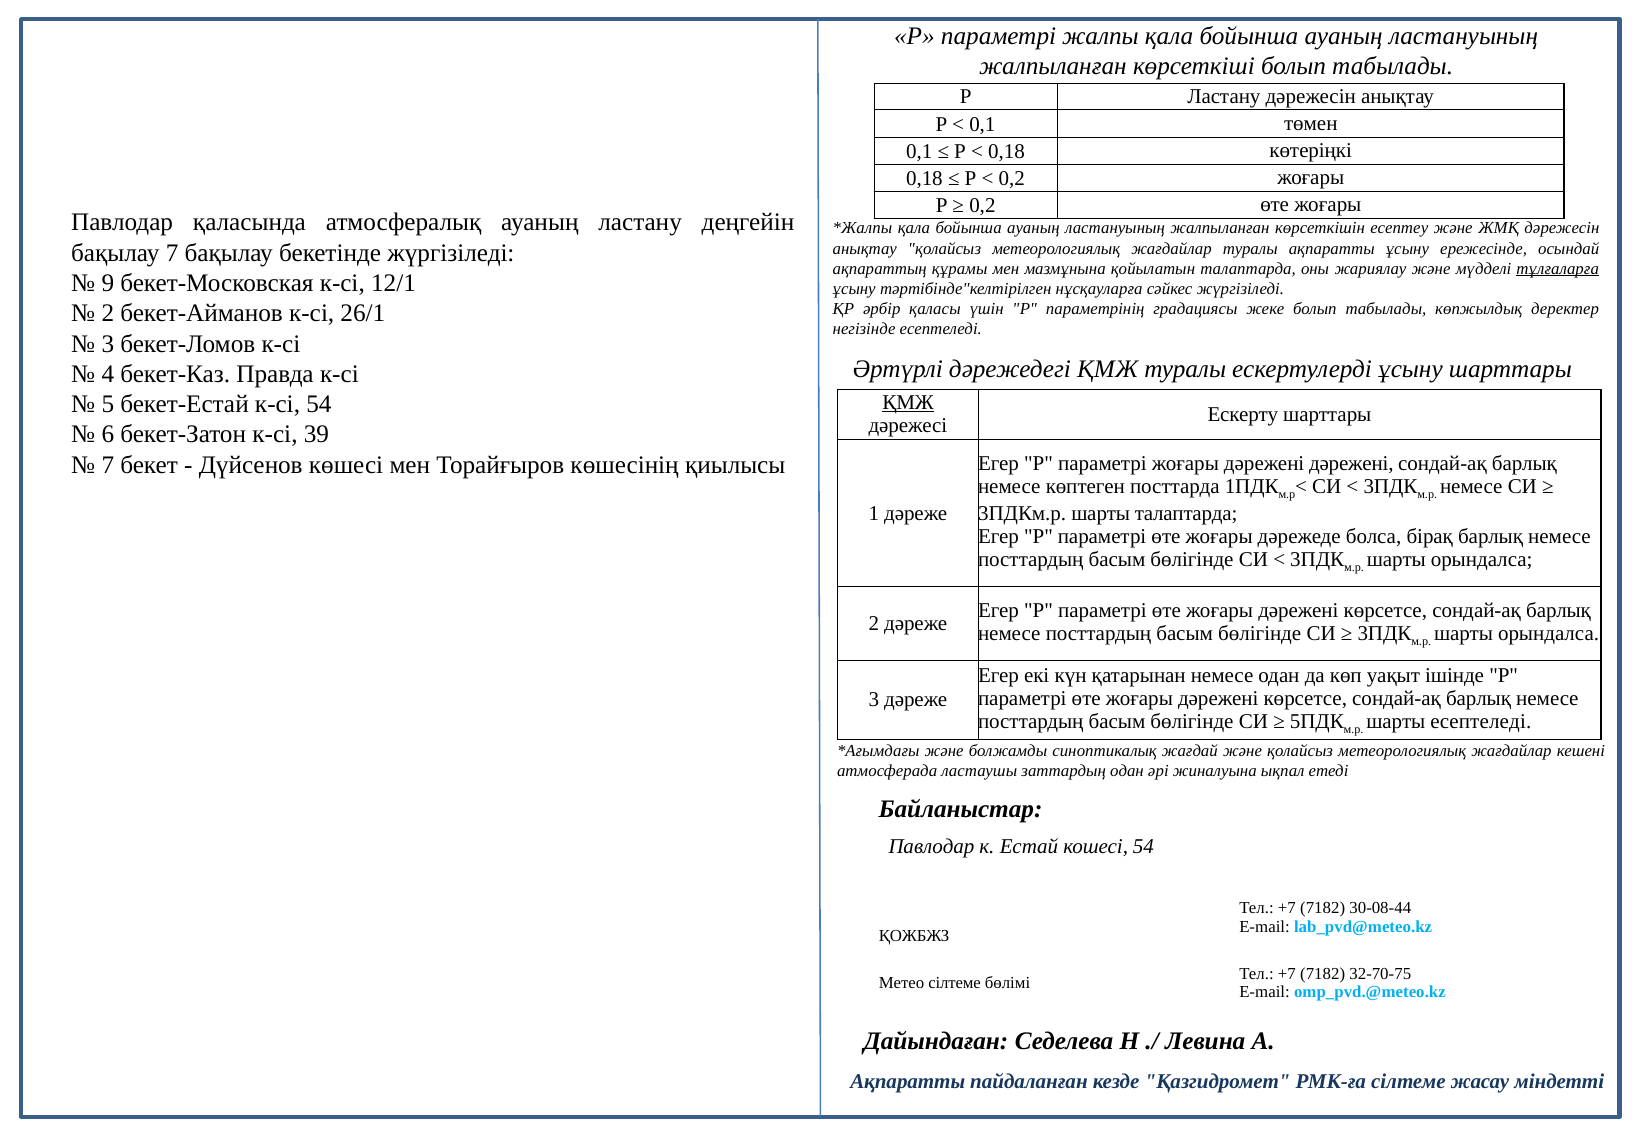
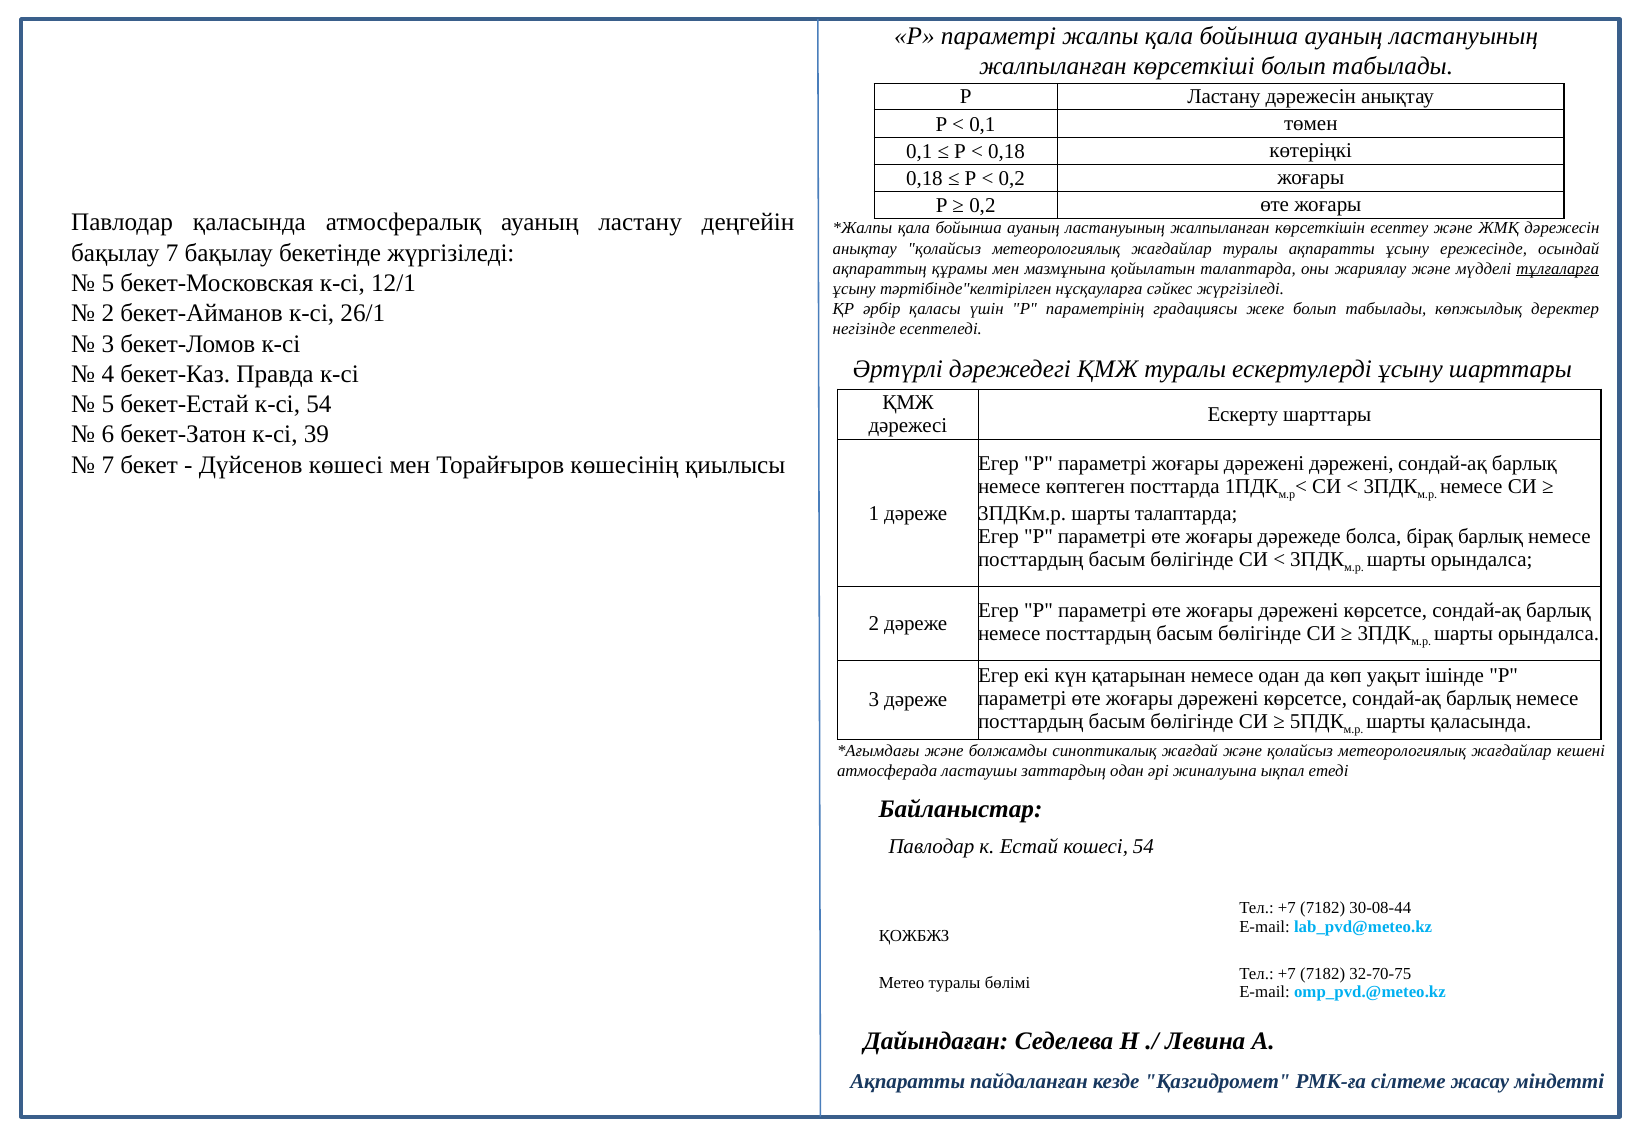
9: 9 -> 5 (108, 283)
ҚМЖ underline: present -> none (908, 403)
шарты есептеледі: есептеледі -> қаласында (1481, 722)
Метео сілтеме: сілтеме -> туралы (955, 983)
